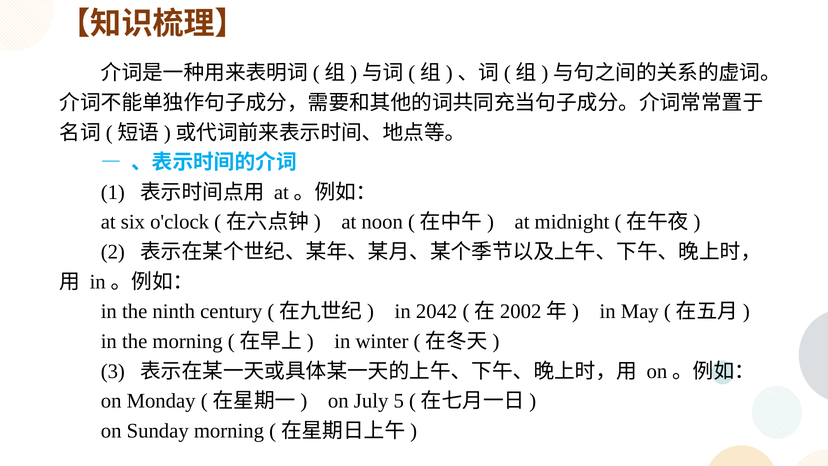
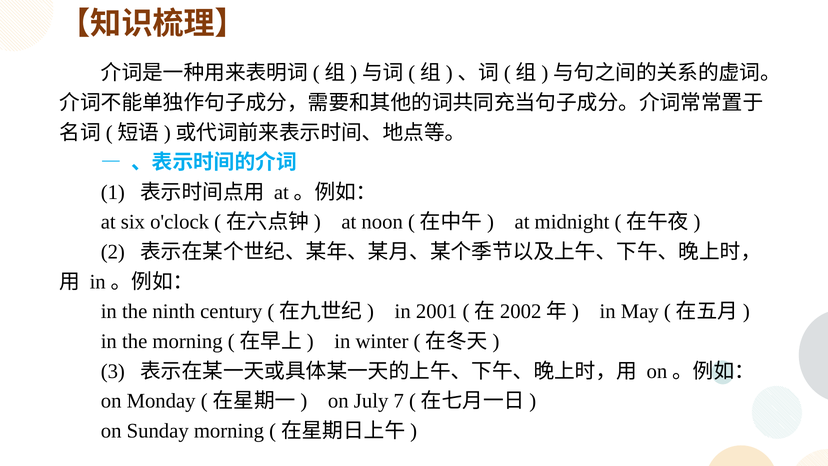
2042: 2042 -> 2001 (437, 311)
5: 5 -> 7 (399, 401)
